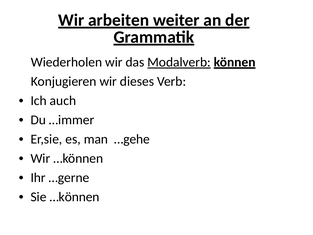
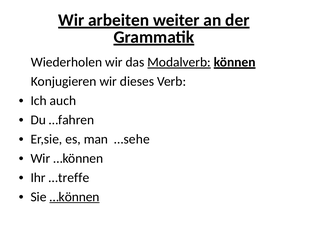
…immer: …immer -> …fahren (72, 120)
…gehe: …gehe -> …sehe (132, 139)
…gerne: …gerne -> …treffe (69, 177)
…können underline: none -> present (75, 197)
